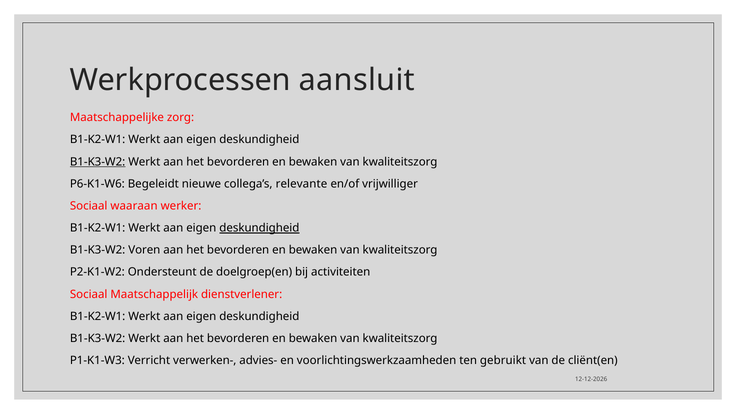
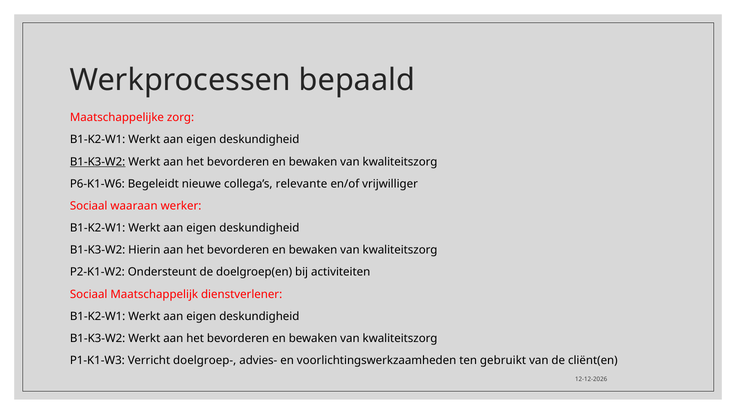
aansluit: aansluit -> bepaald (357, 80)
deskundigheid underline: present -> none (259, 228)
Voren: Voren -> Hierin (144, 250)
verwerken-: verwerken- -> doelgroep- (205, 361)
